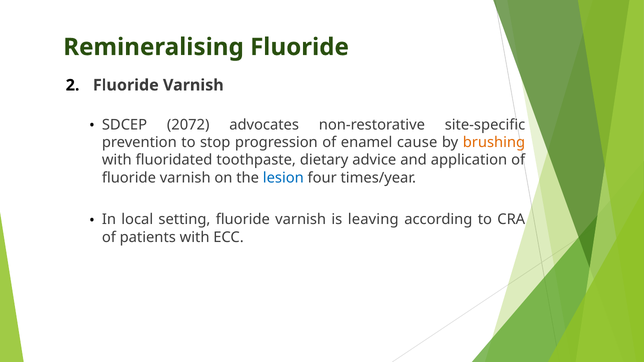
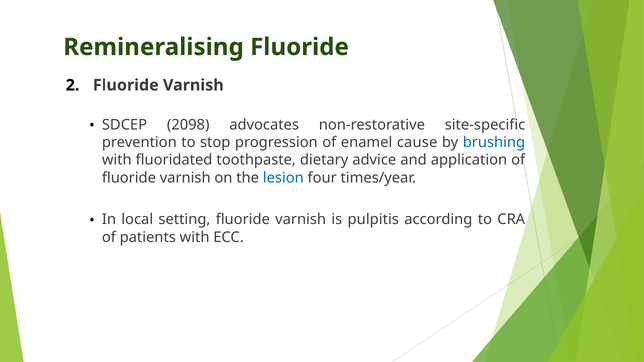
2072: 2072 -> 2098 (188, 125)
brushing colour: orange -> blue (494, 143)
leaving: leaving -> pulpitis (373, 220)
